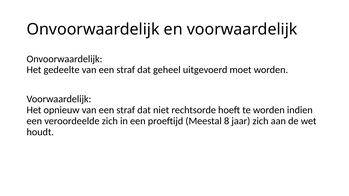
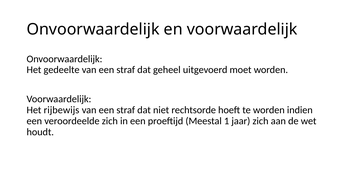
opnieuw: opnieuw -> rijbewijs (62, 110)
8: 8 -> 1 (227, 121)
